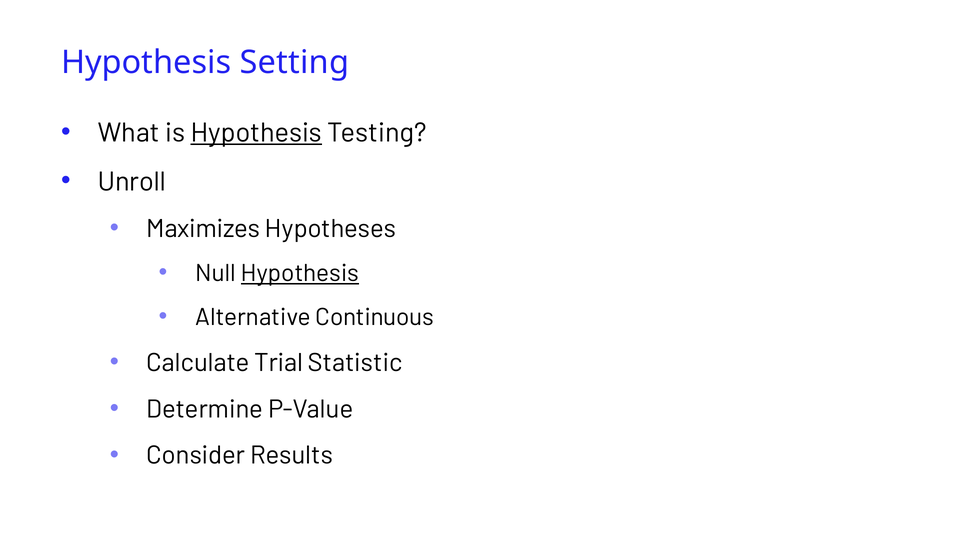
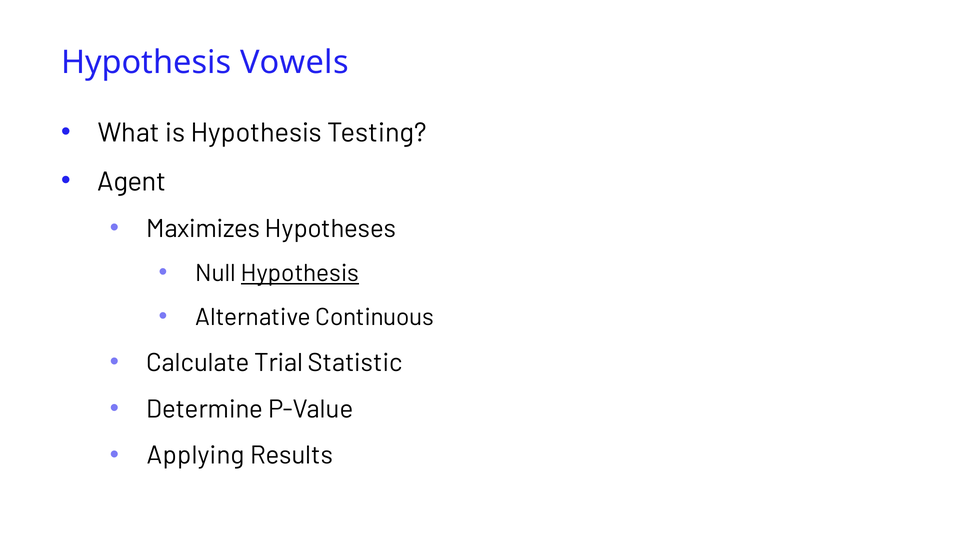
Setting: Setting -> Vowels (294, 63)
Hypothesis underline: present -> none (256, 133)
Unroll: Unroll -> Agent (132, 182)
Consider: Consider -> Applying (196, 455)
